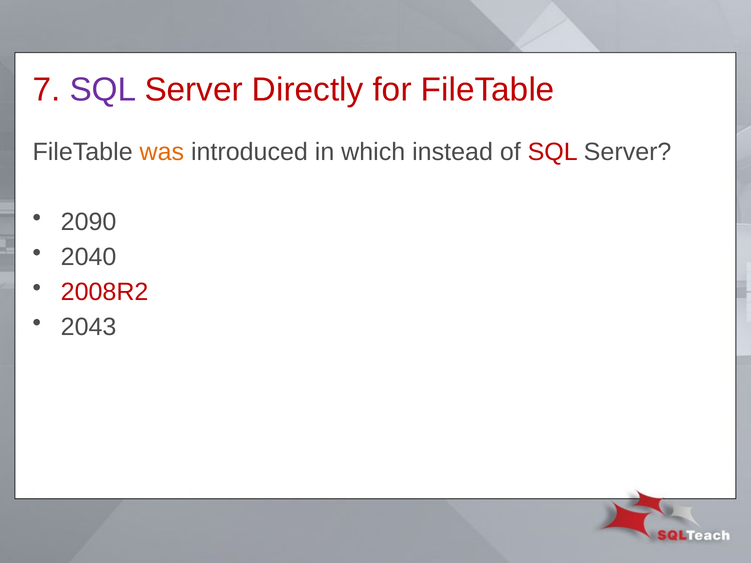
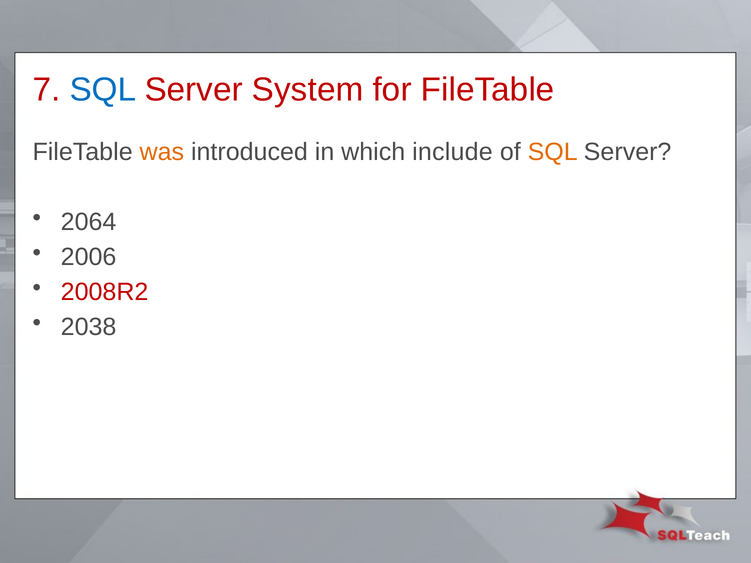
SQL colour: purple -> blue (103, 90)
Directly: Directly -> System (308, 90)
instead: instead -> include (452, 152)
SQL colour: red -> orange (553, 152)
2090: 2090 -> 2064 (89, 222)
2040: 2040 -> 2006 (89, 257)
2043: 2043 -> 2038 (89, 327)
